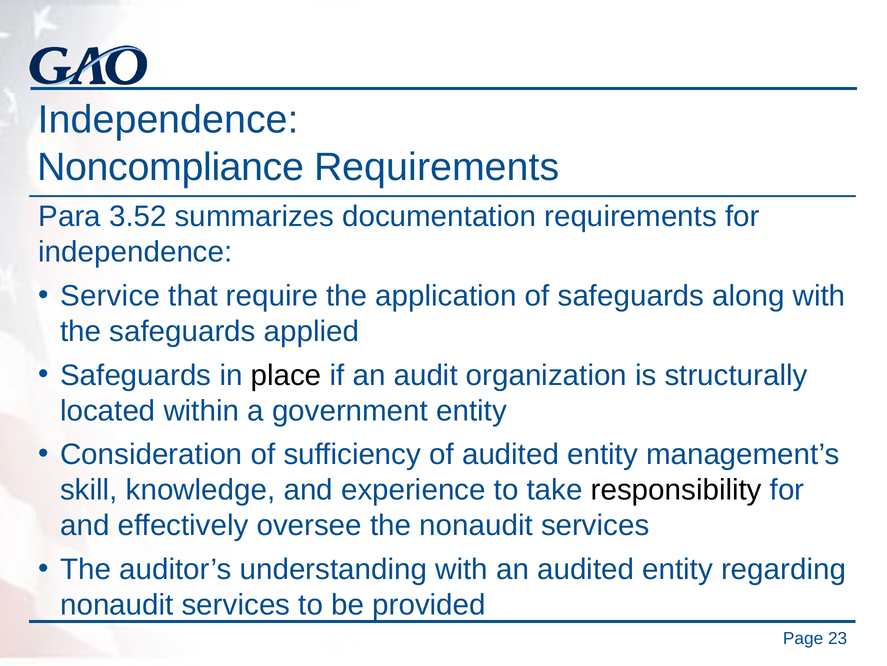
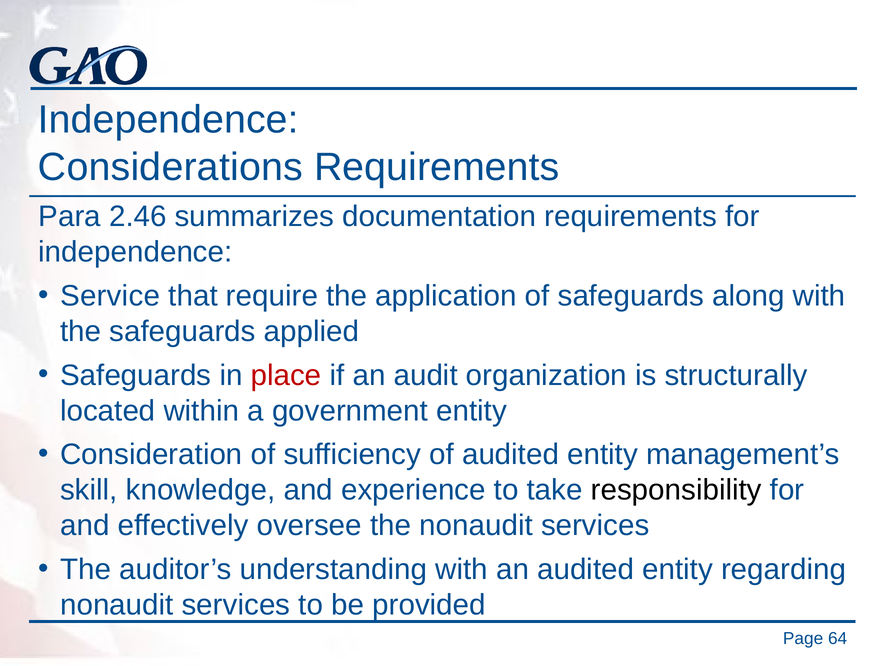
Noncompliance: Noncompliance -> Considerations (170, 167)
3.52: 3.52 -> 2.46 (138, 216)
place colour: black -> red (286, 375)
23: 23 -> 64 (838, 638)
